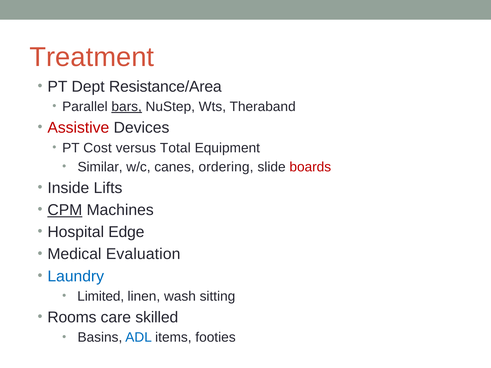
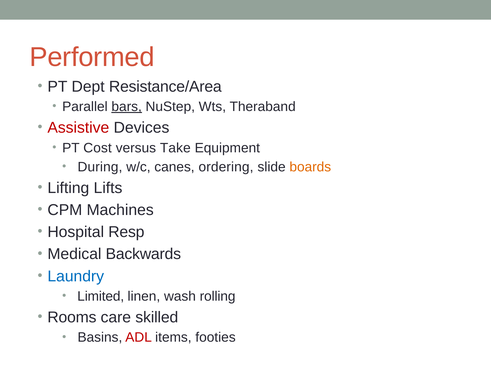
Treatment: Treatment -> Performed (92, 57)
Total: Total -> Take (175, 148)
Similar: Similar -> During (100, 167)
boards colour: red -> orange (310, 167)
Inside: Inside -> Lifting (68, 188)
CPM underline: present -> none (65, 210)
Edge: Edge -> Resp (126, 232)
Evaluation: Evaluation -> Backwards (143, 254)
sitting: sitting -> rolling (218, 297)
ADL colour: blue -> red (139, 338)
